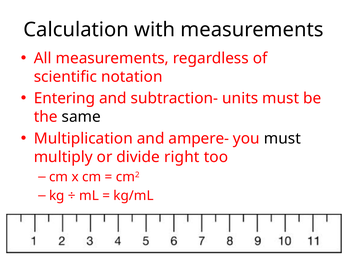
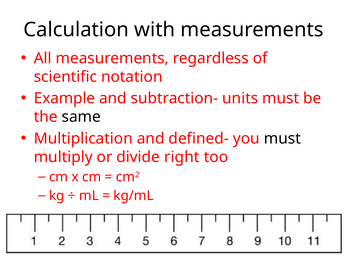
Entering: Entering -> Example (64, 98)
ampere-: ampere- -> defined- (199, 139)
